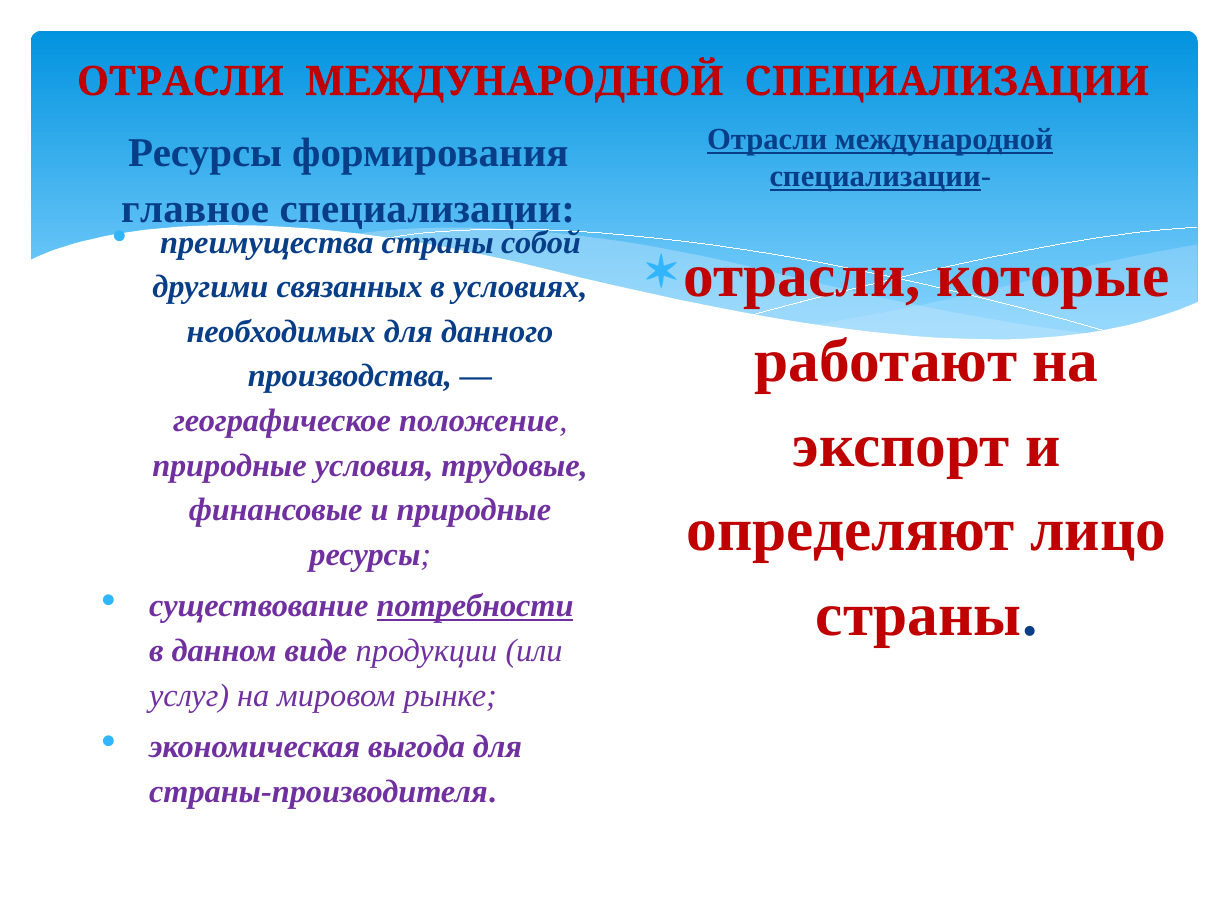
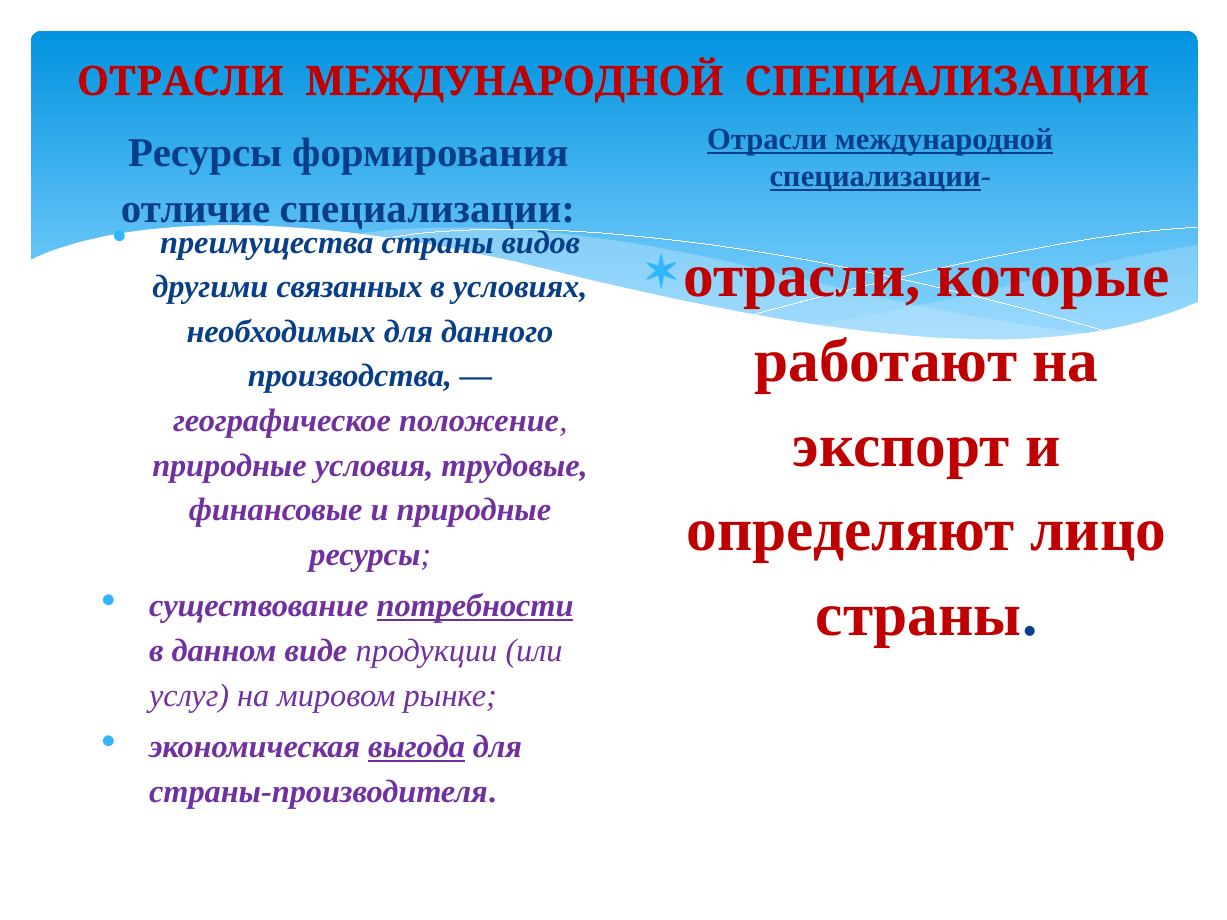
главное: главное -> отличие (195, 210)
собой: собой -> видов (541, 242)
выгода underline: none -> present (417, 747)
